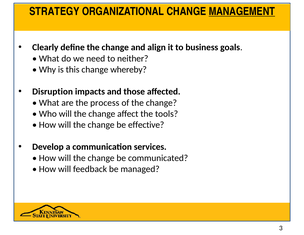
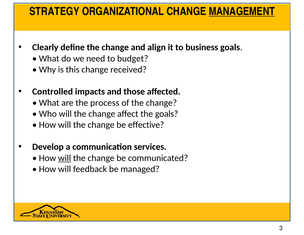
neither: neither -> budget (133, 58)
whereby: whereby -> received (128, 70)
Disruption: Disruption -> Controlled (53, 92)
the tools: tools -> goals (167, 114)
will underline: none -> present (65, 158)
